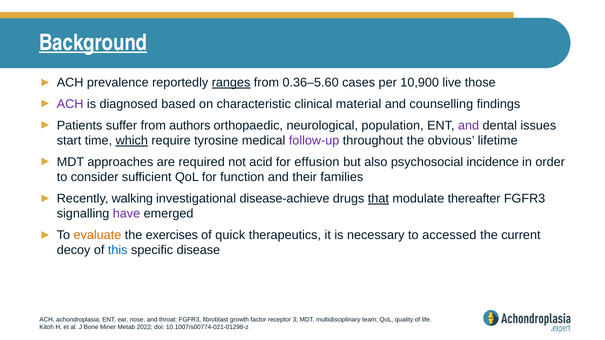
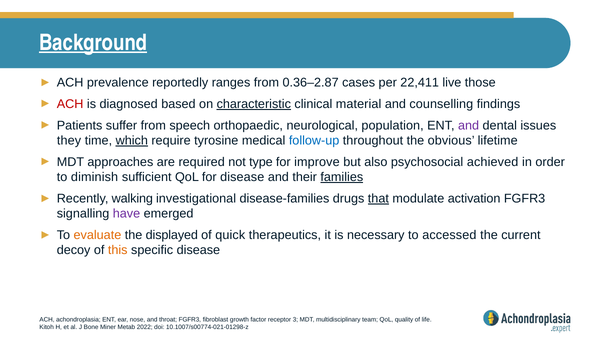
ranges underline: present -> none (231, 83)
0.36–5.60: 0.36–5.60 -> 0.36–2.87 (311, 83)
10,900: 10,900 -> 22,411 (420, 83)
ACH colour: purple -> red (70, 104)
characteristic underline: none -> present (254, 104)
authors: authors -> speech (190, 126)
start: start -> they (69, 141)
follow-up colour: purple -> blue (314, 141)
acid: acid -> type (261, 162)
effusion: effusion -> improve (317, 162)
incidence: incidence -> achieved (493, 162)
consider: consider -> diminish (95, 177)
for function: function -> disease (242, 177)
families underline: none -> present (342, 177)
disease-achieve: disease-achieve -> disease-families (284, 199)
thereafter: thereafter -> activation (474, 199)
exercises: exercises -> displayed (172, 235)
this colour: blue -> orange (118, 251)
